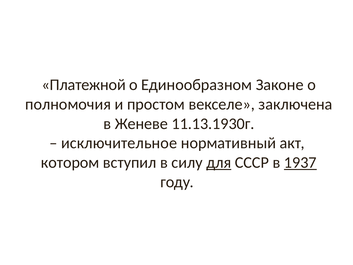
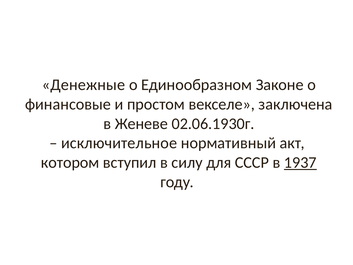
Платежной: Платежной -> Денежные (84, 85)
полномочия: полномочия -> финансовые (68, 104)
11.13.1930г: 11.13.1930г -> 02.06.1930г (213, 124)
для underline: present -> none (219, 162)
